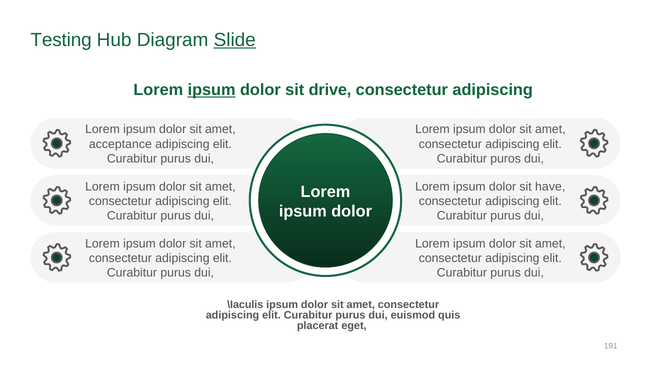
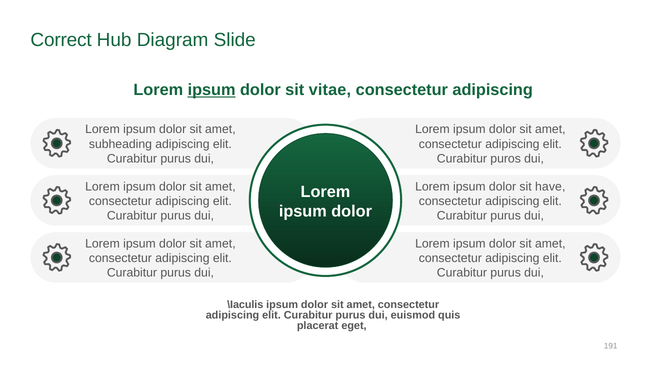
Testing: Testing -> Correct (61, 40)
Slide underline: present -> none (235, 40)
drive: drive -> vitae (330, 90)
acceptance: acceptance -> subheading (120, 144)
